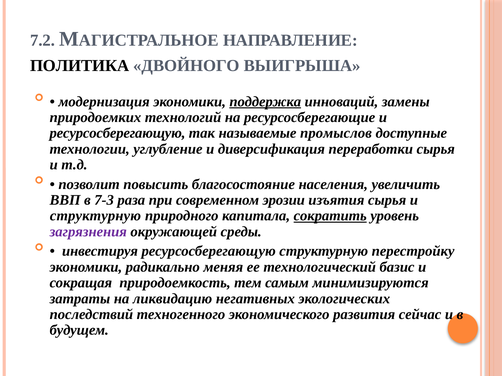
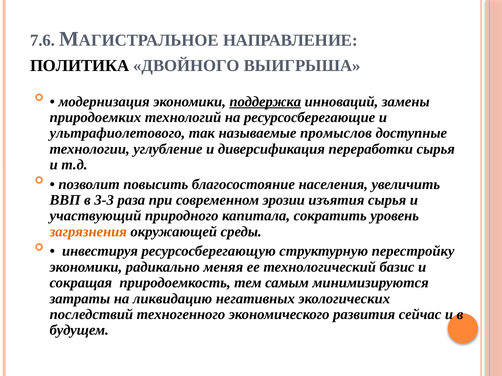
7.2: 7.2 -> 7.6 (43, 41)
ресурсосберегающую: ресурсосберегающую -> ультрафиолетового (117, 133)
7-3: 7-3 -> 3-3 (104, 200)
структурную: структурную -> участвующий (95, 216)
сократить underline: present -> none (330, 216)
загрязнения colour: purple -> orange (88, 232)
